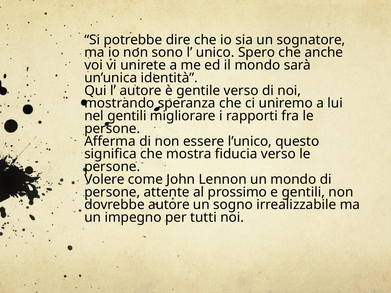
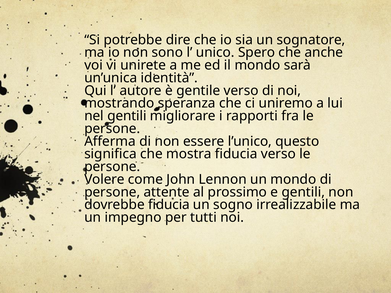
dovrebbe autore: autore -> fiducia (169, 205)
